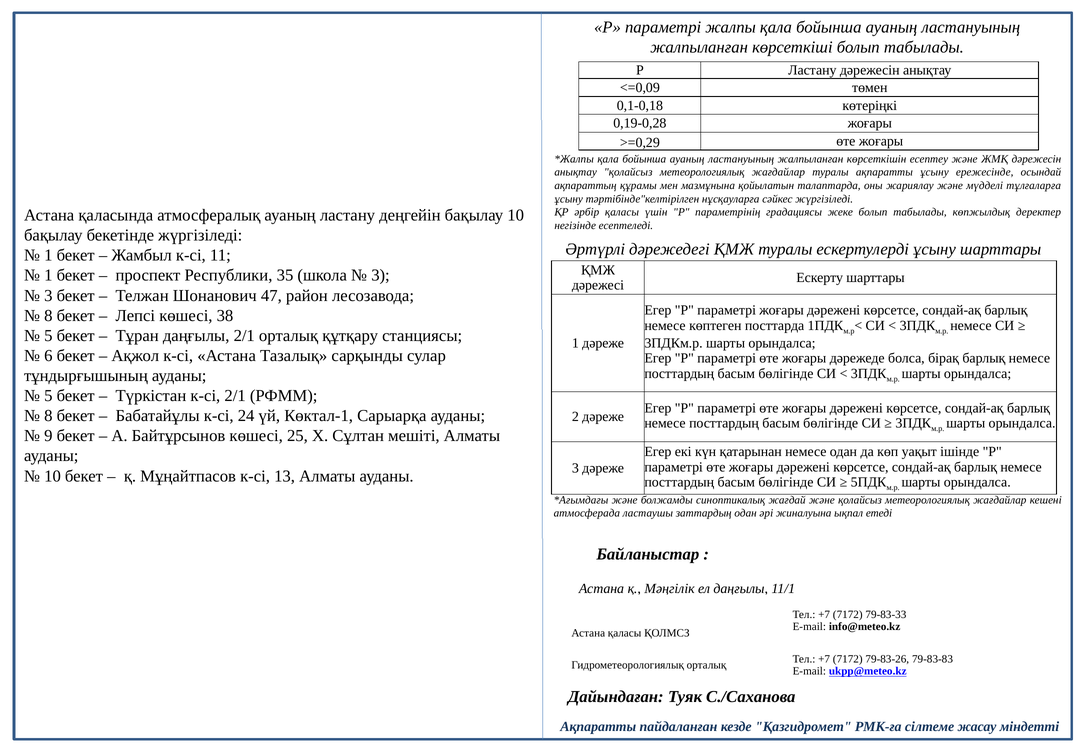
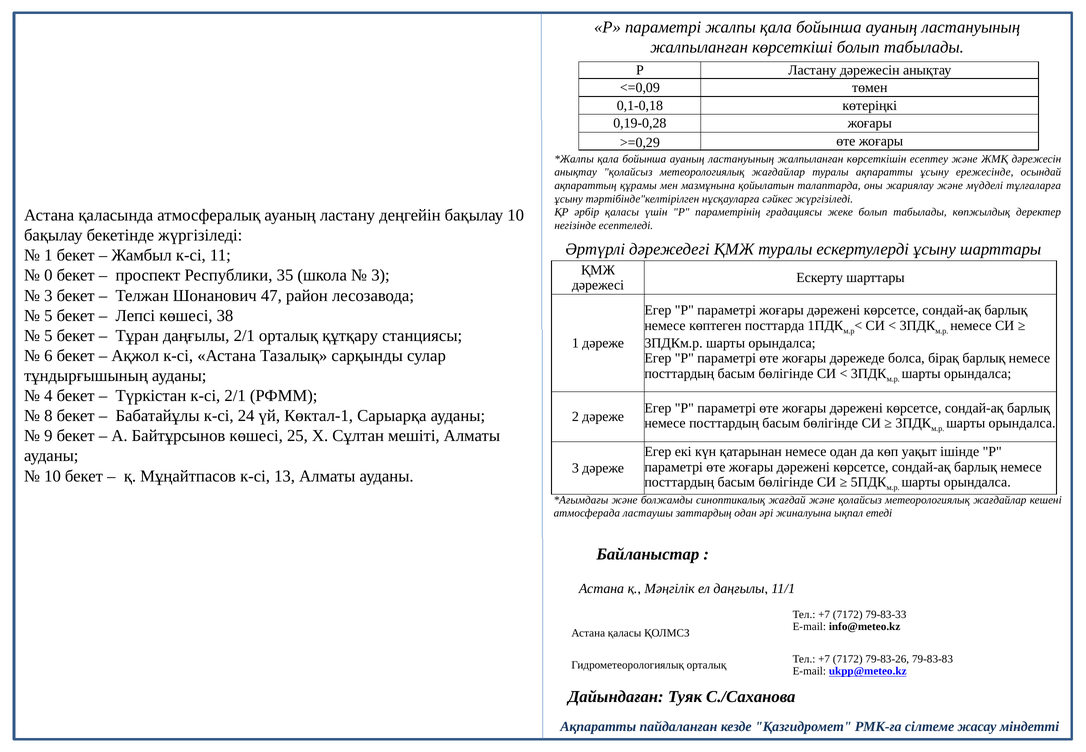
1: 1 -> 0 (48, 275)
8: 8 -> 5 (48, 316)
5: 5 -> 4 (48, 396)
